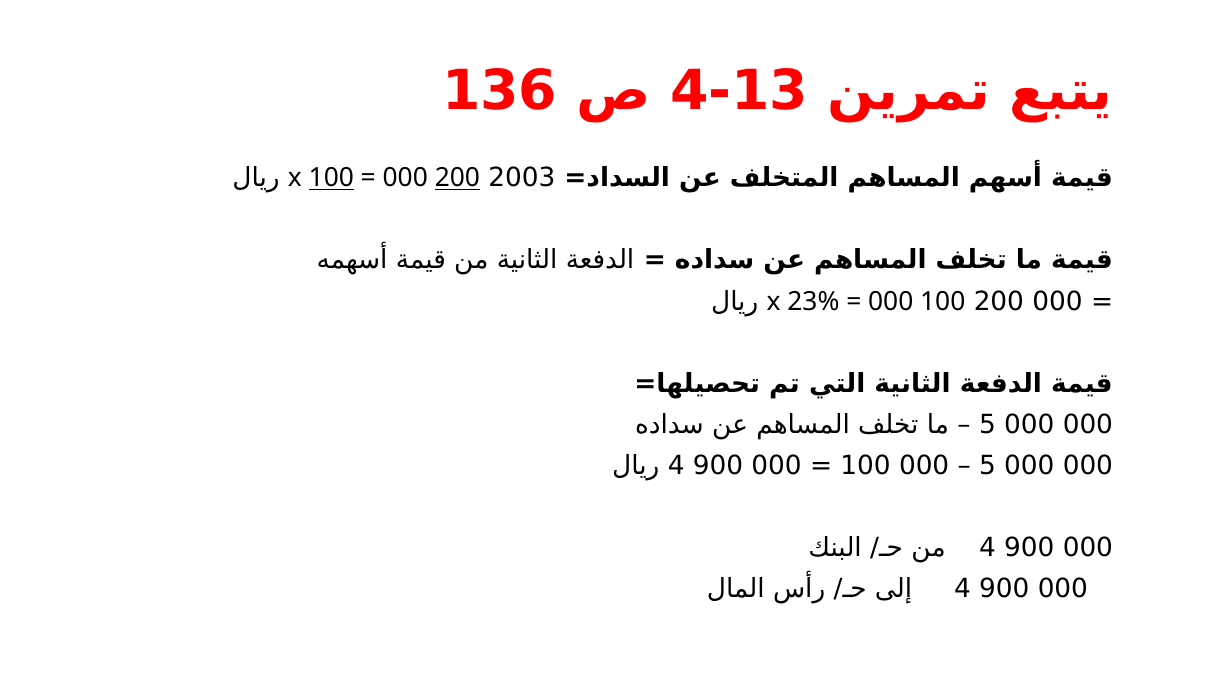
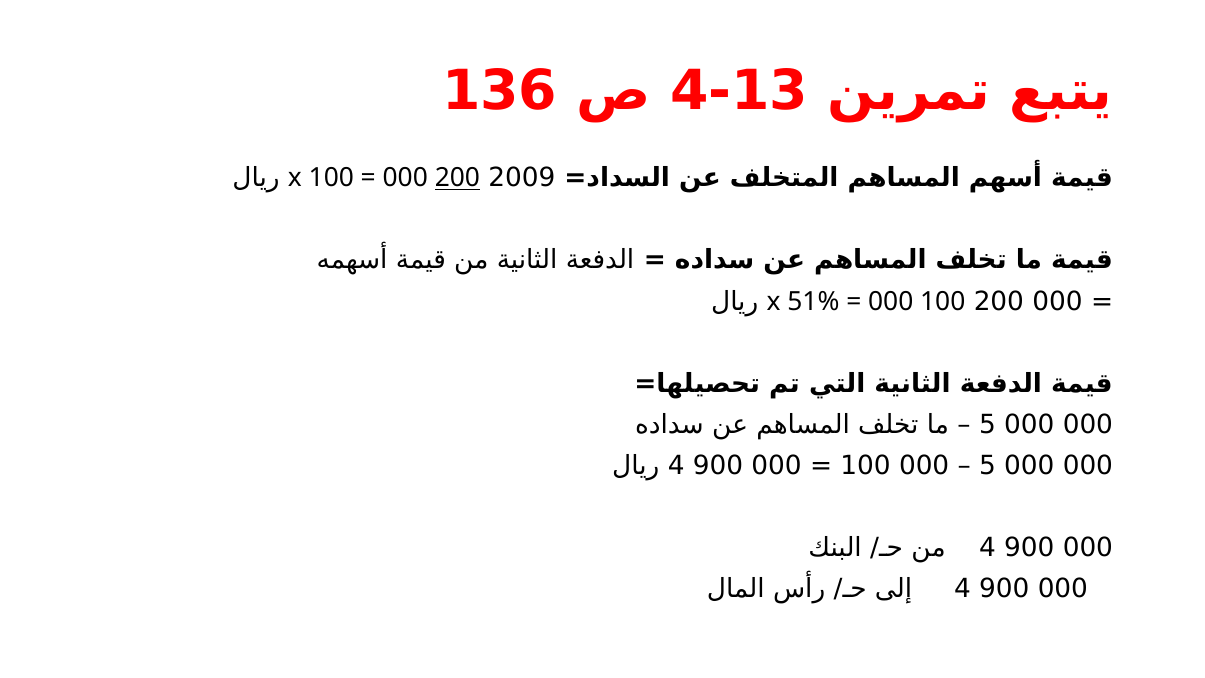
2003: 2003 -> 2009 (522, 178)
100 underline: present -> none (331, 178)
23%: 23% -> 51% (813, 301)
